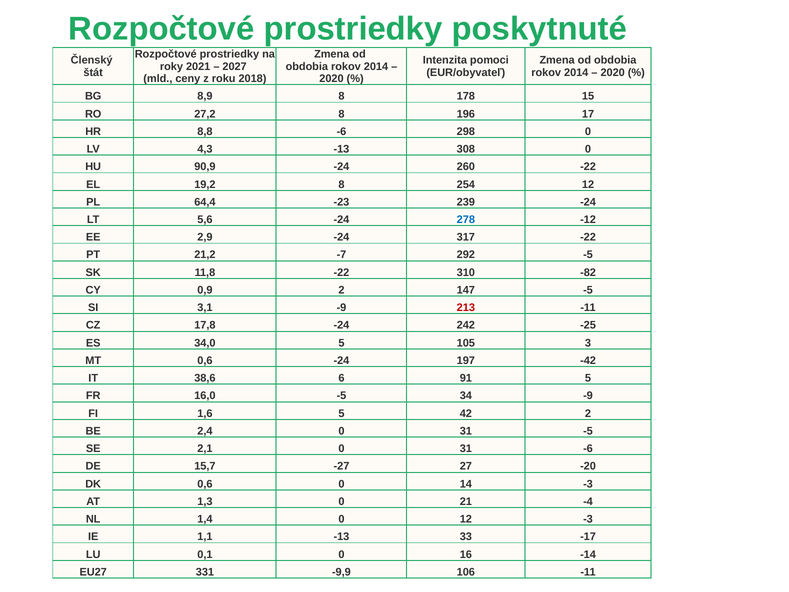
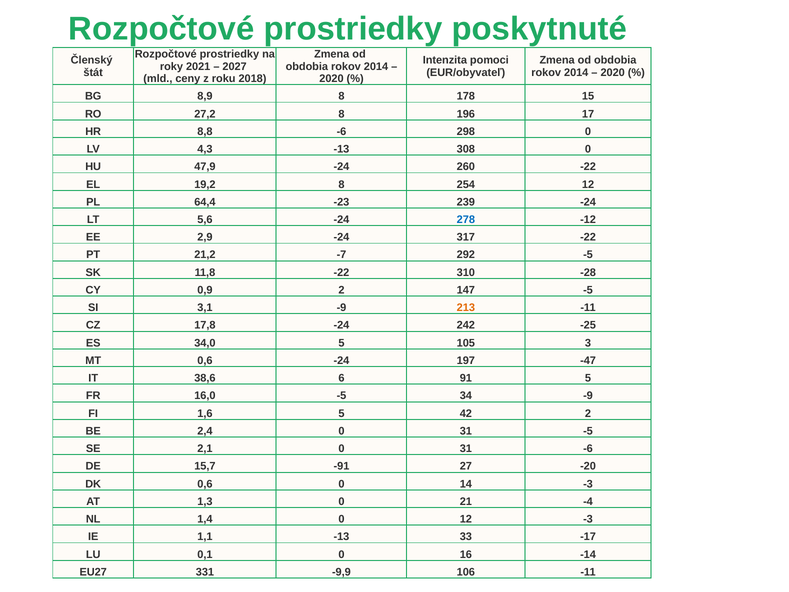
90,9: 90,9 -> 47,9 (205, 167)
-82: -82 -> -28 (588, 272)
213 colour: red -> orange (466, 308)
-42: -42 -> -47 (588, 360)
-27: -27 -> -91 (341, 466)
